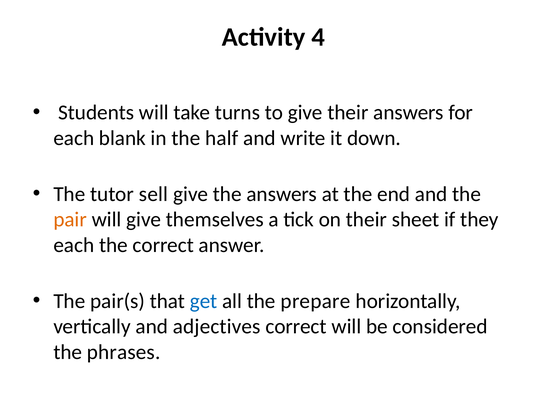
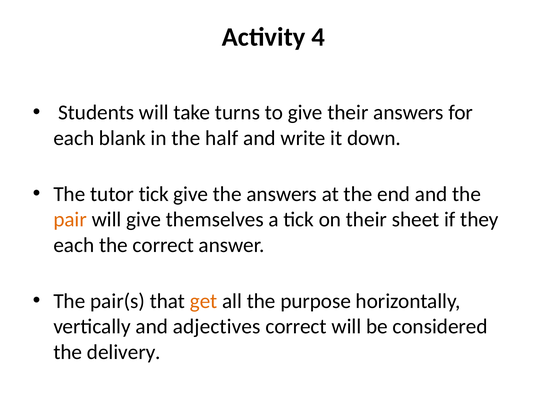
tutor sell: sell -> tick (154, 194)
get colour: blue -> orange (204, 301)
prepare: prepare -> purpose (316, 301)
phrases: phrases -> delivery (124, 352)
